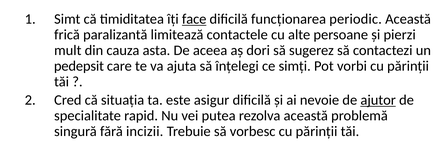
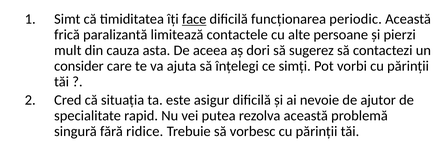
pedepsit: pedepsit -> consider (79, 66)
ajutor underline: present -> none (378, 100)
incizii: incizii -> ridice (145, 131)
